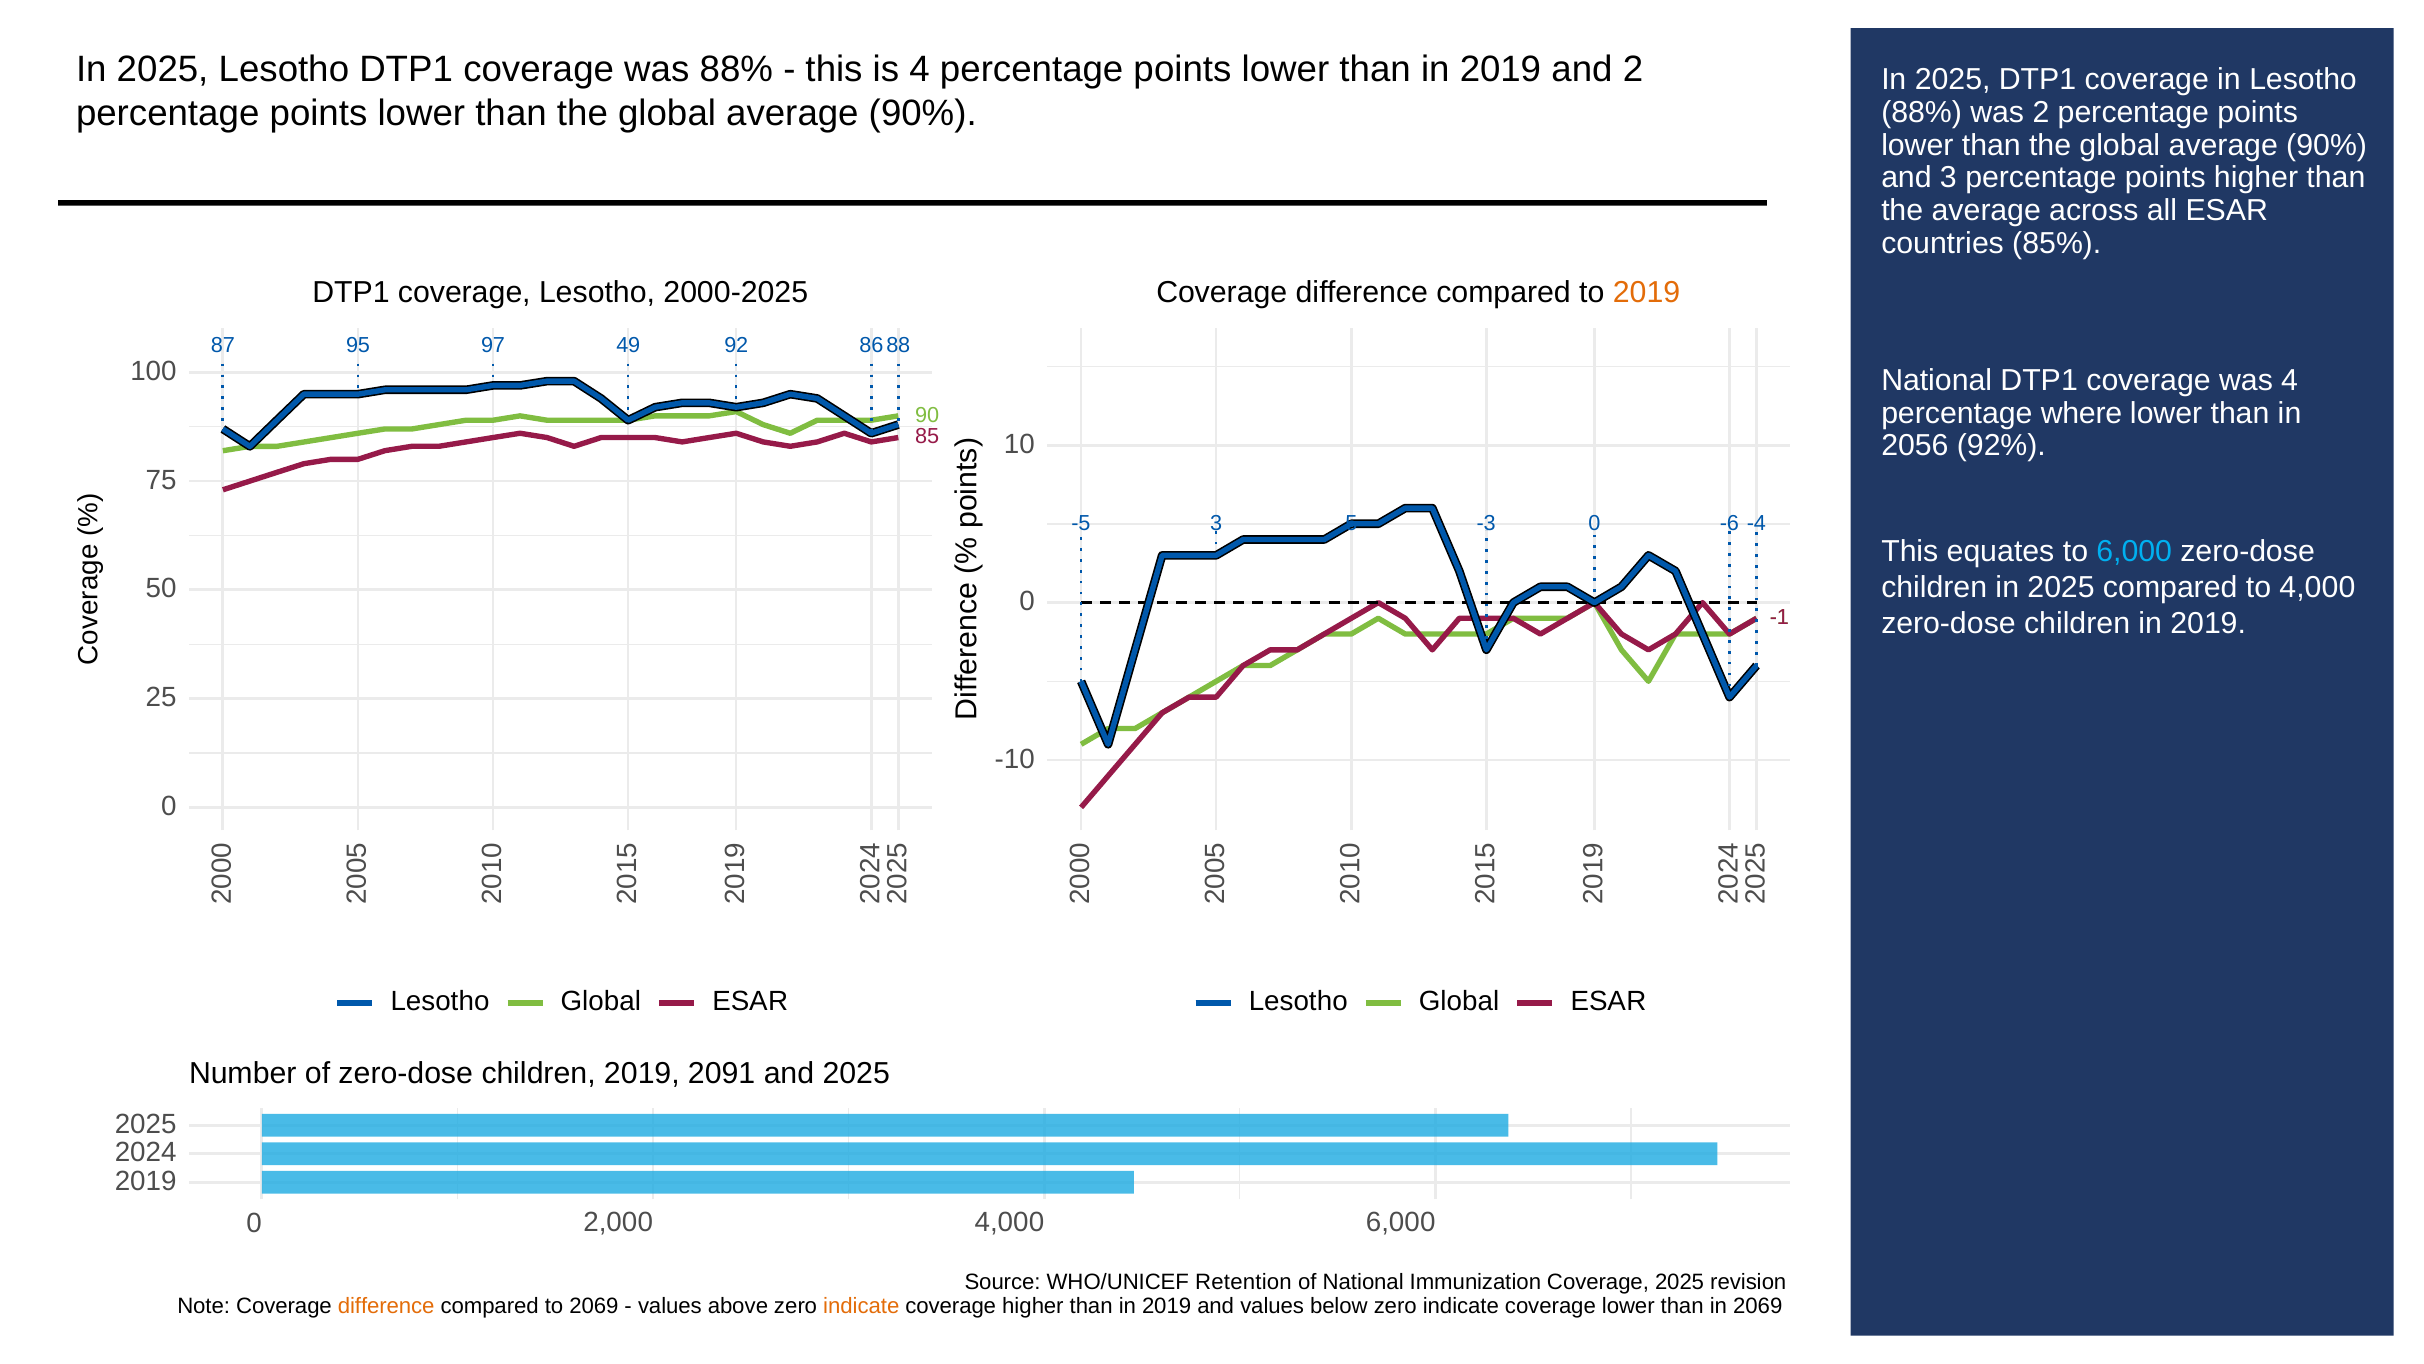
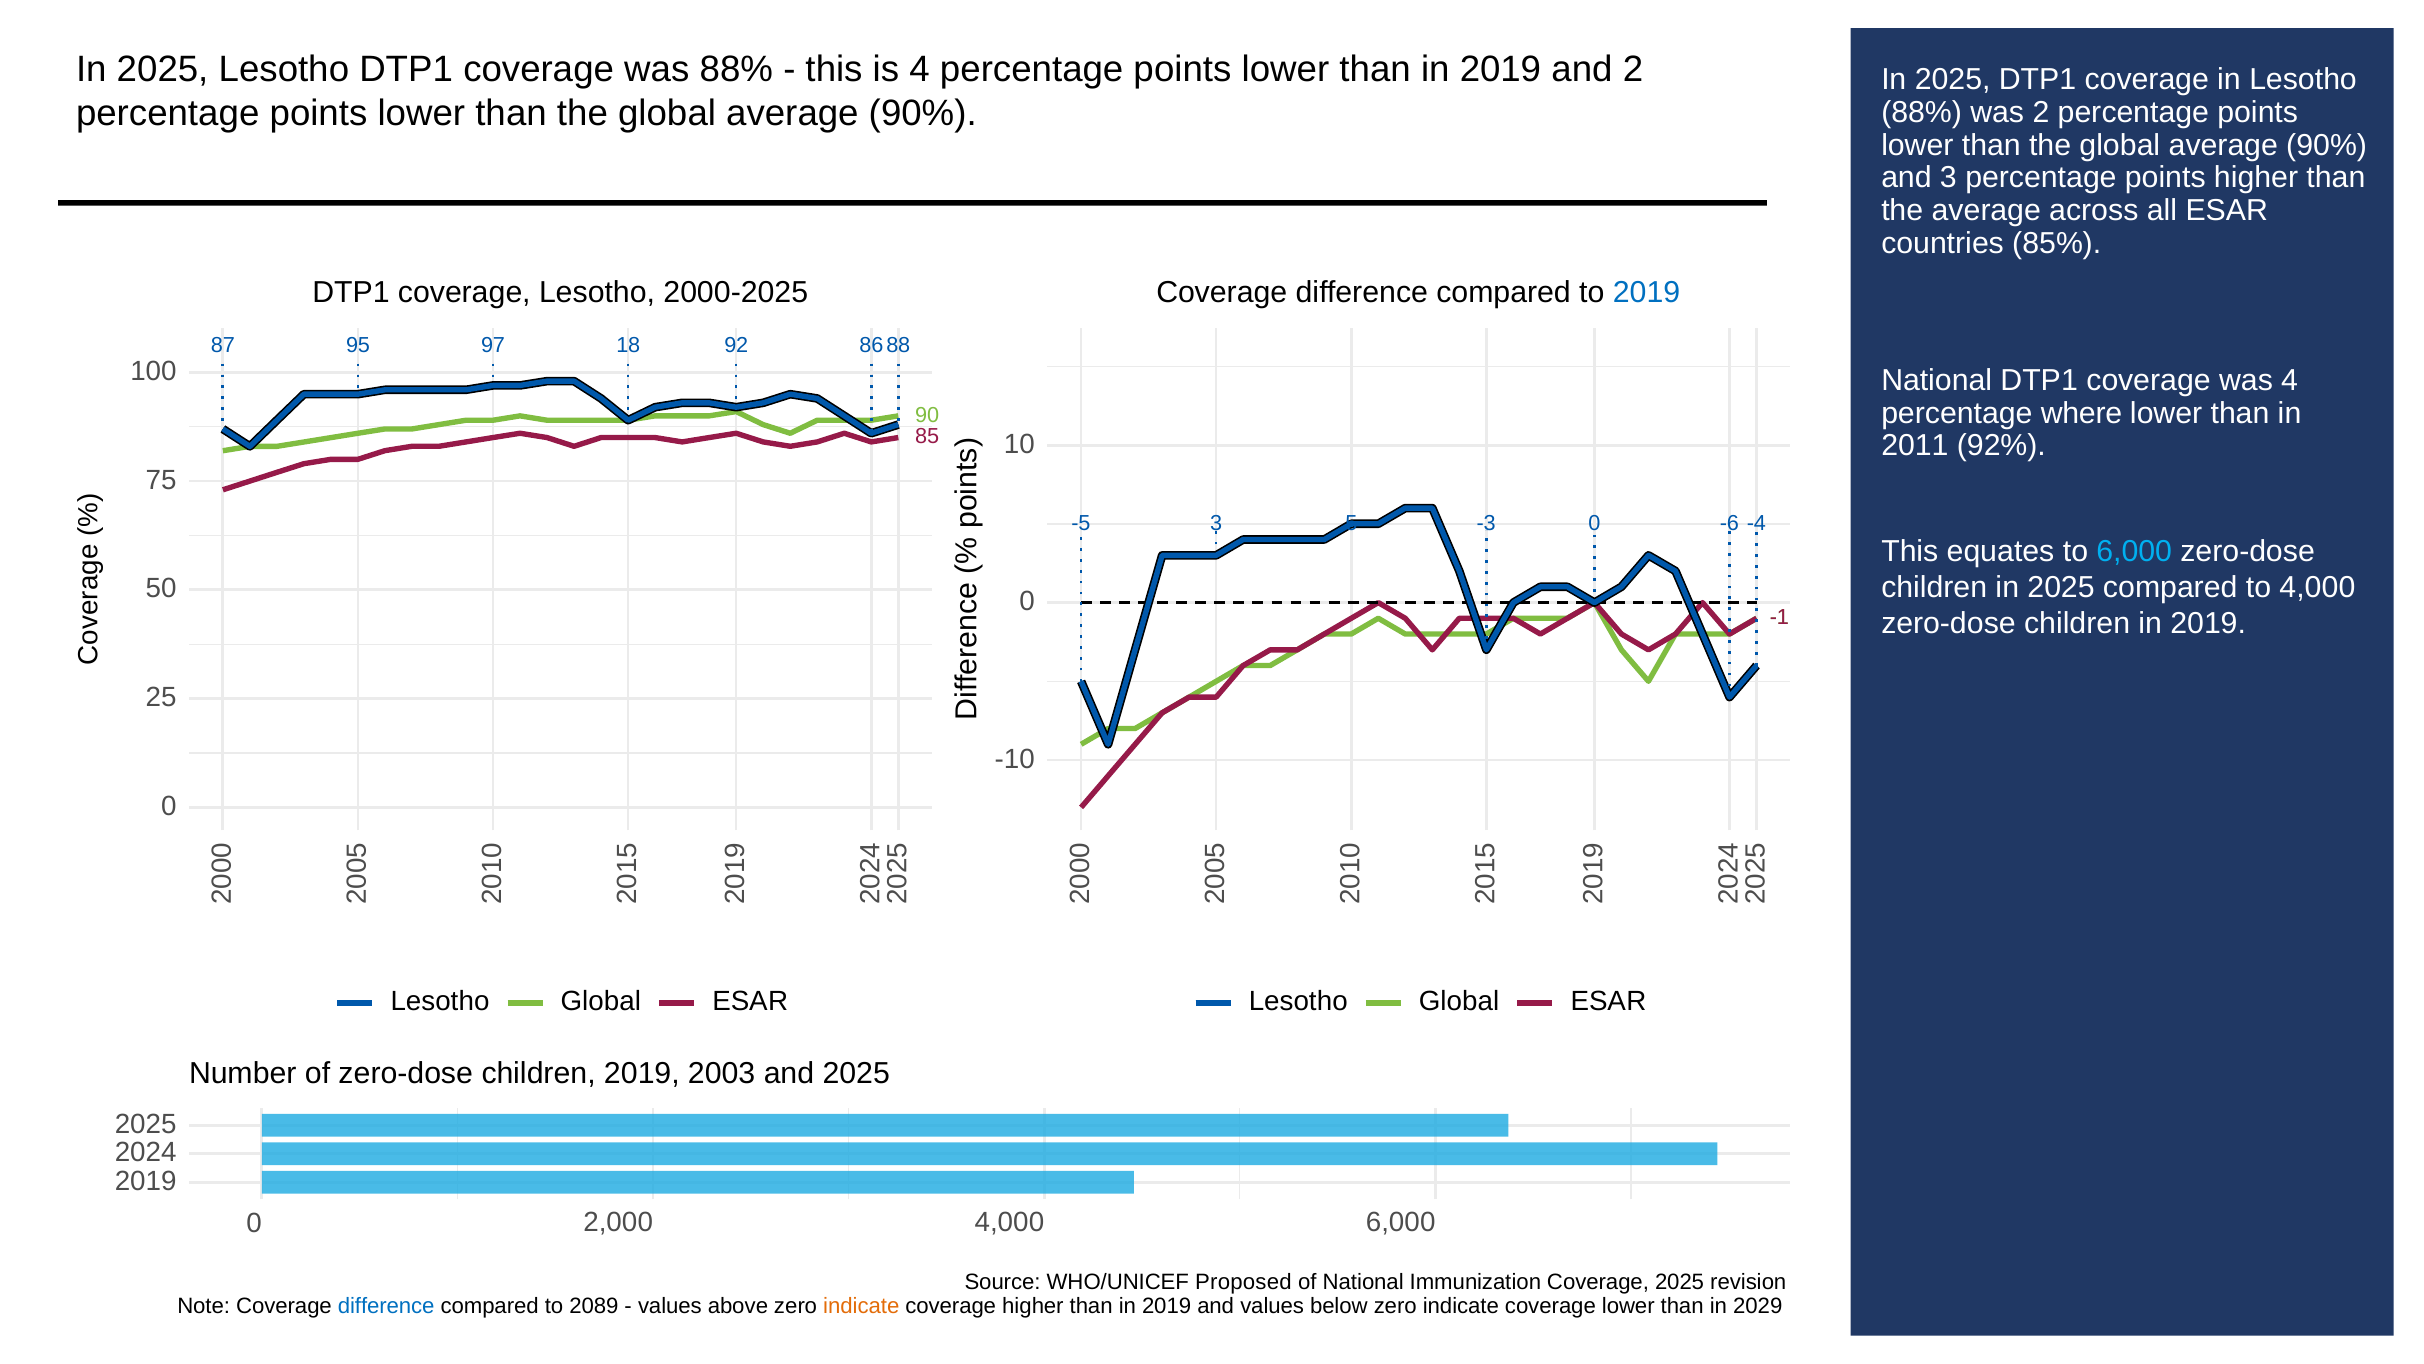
2019 colour: orange -> blue (1647, 292)
49: 49 -> 18 (628, 345)
2056: 2056 -> 2011 (1915, 446)
2091: 2091 -> 2003 (722, 1073)
Retention: Retention -> Proposed (1243, 1281)
difference colour: orange -> blue (386, 1305)
to 2069: 2069 -> 2089 (594, 1305)
in 2069: 2069 -> 2029 (1758, 1305)
